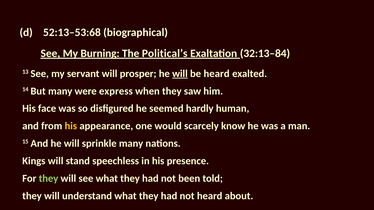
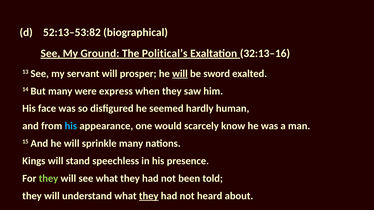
52:13–53:68: 52:13–53:68 -> 52:13–53:82 (72, 33)
Burning: Burning -> Ground (100, 53)
32:13–84: 32:13–84 -> 32:13–16 (265, 53)
be heard: heard -> sword (217, 74)
his colour: yellow -> light blue (71, 126)
they underline: none -> present (149, 196)
